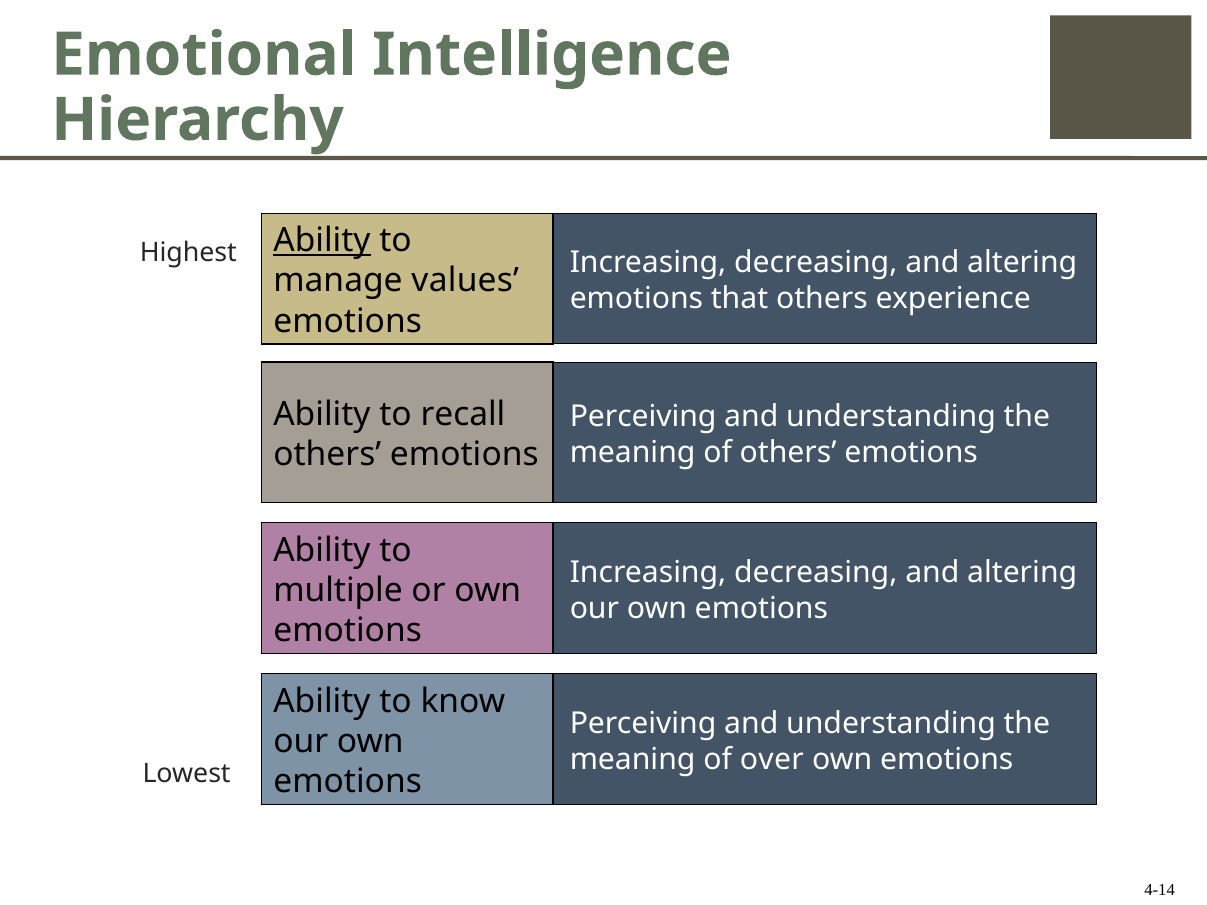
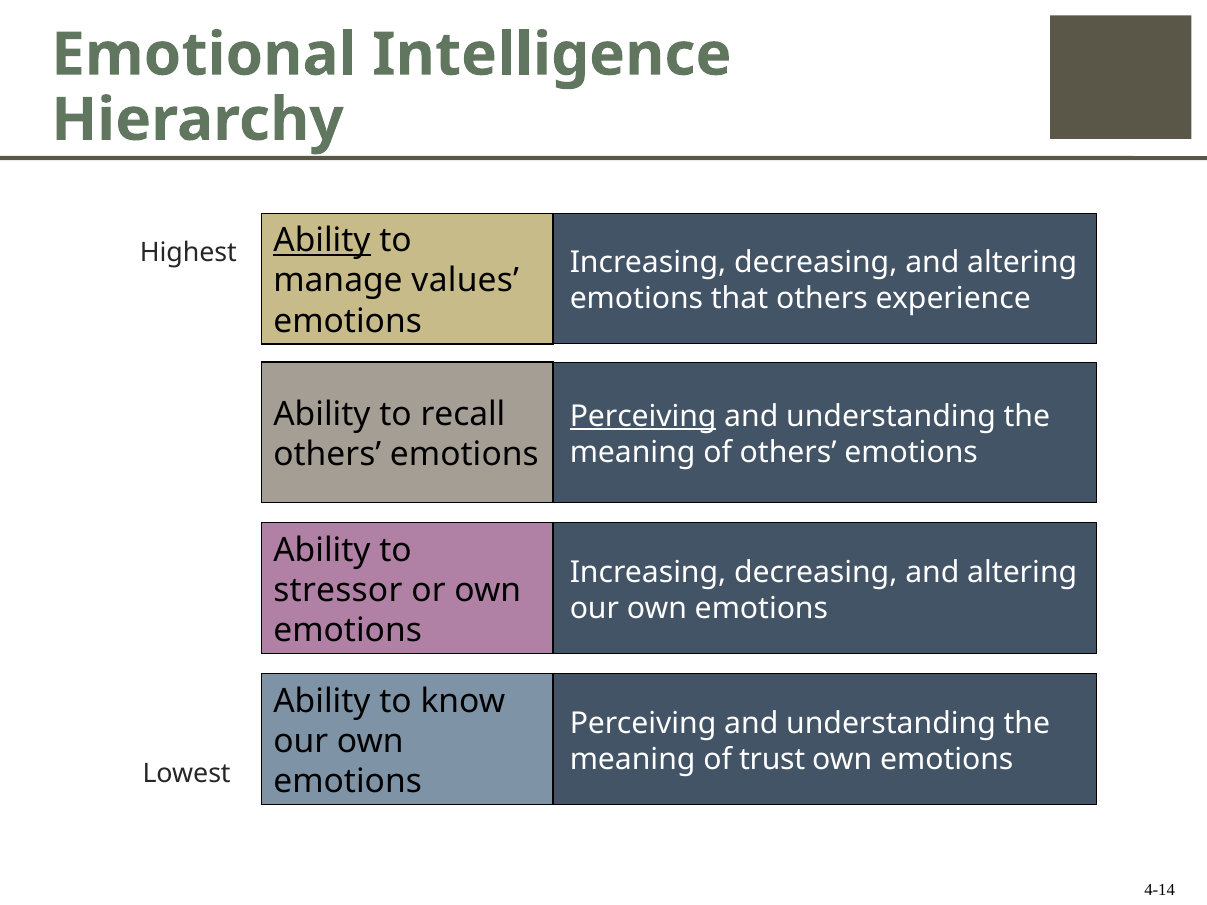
Perceiving underline: none -> present (643, 416)
multiple: multiple -> stressor (338, 591)
over: over -> trust (772, 759)
